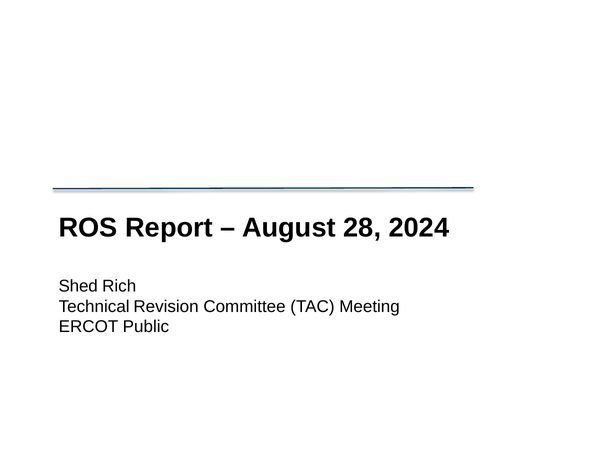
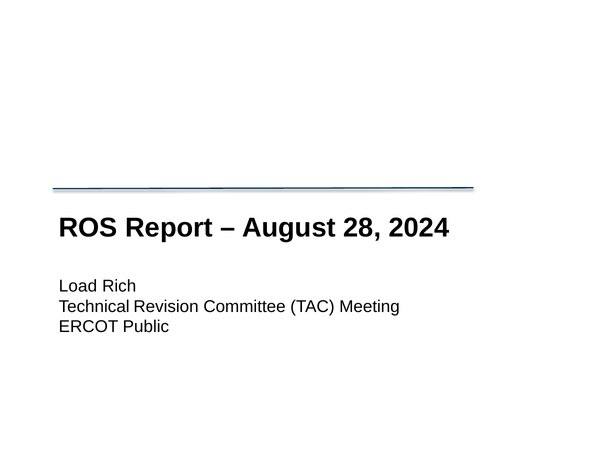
Shed: Shed -> Load (78, 286)
